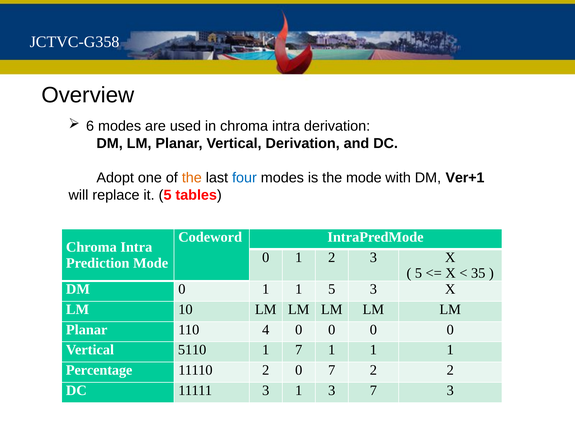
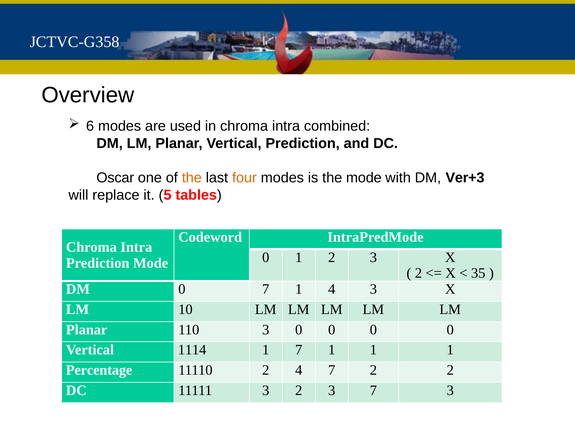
intra derivation: derivation -> combined (337, 126)
Vertical Derivation: Derivation -> Prediction (303, 143)
Adopt: Adopt -> Oscar (115, 178)
four colour: blue -> orange (244, 178)
Ver+1: Ver+1 -> Ver+3 (465, 178)
5: 5 -> 2 (418, 273)
DM 0 1: 1 -> 7 (266, 289)
1 5: 5 -> 4 (332, 289)
110 4: 4 -> 3 (266, 330)
5110: 5110 -> 1114 (192, 350)
2 0: 0 -> 4 (299, 370)
3 1: 1 -> 2 (299, 391)
